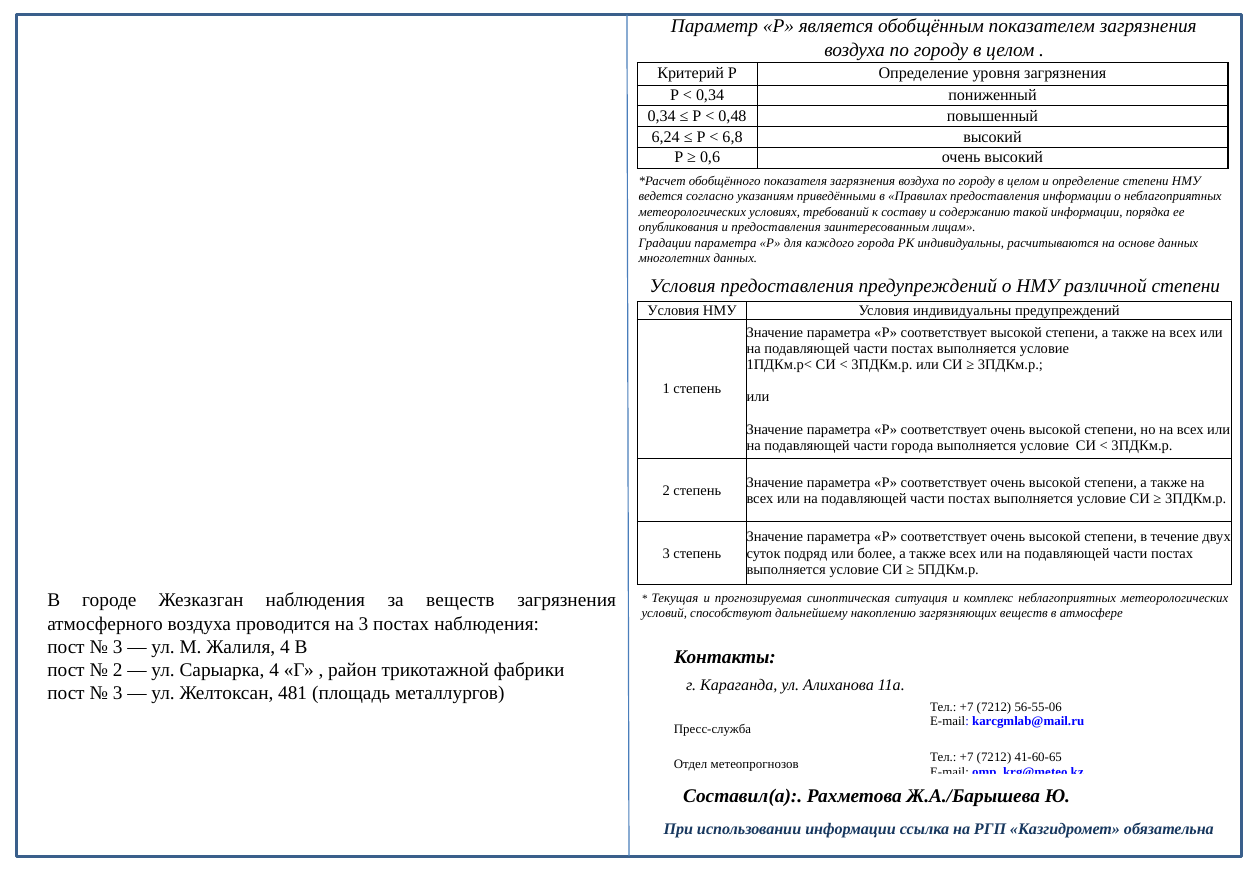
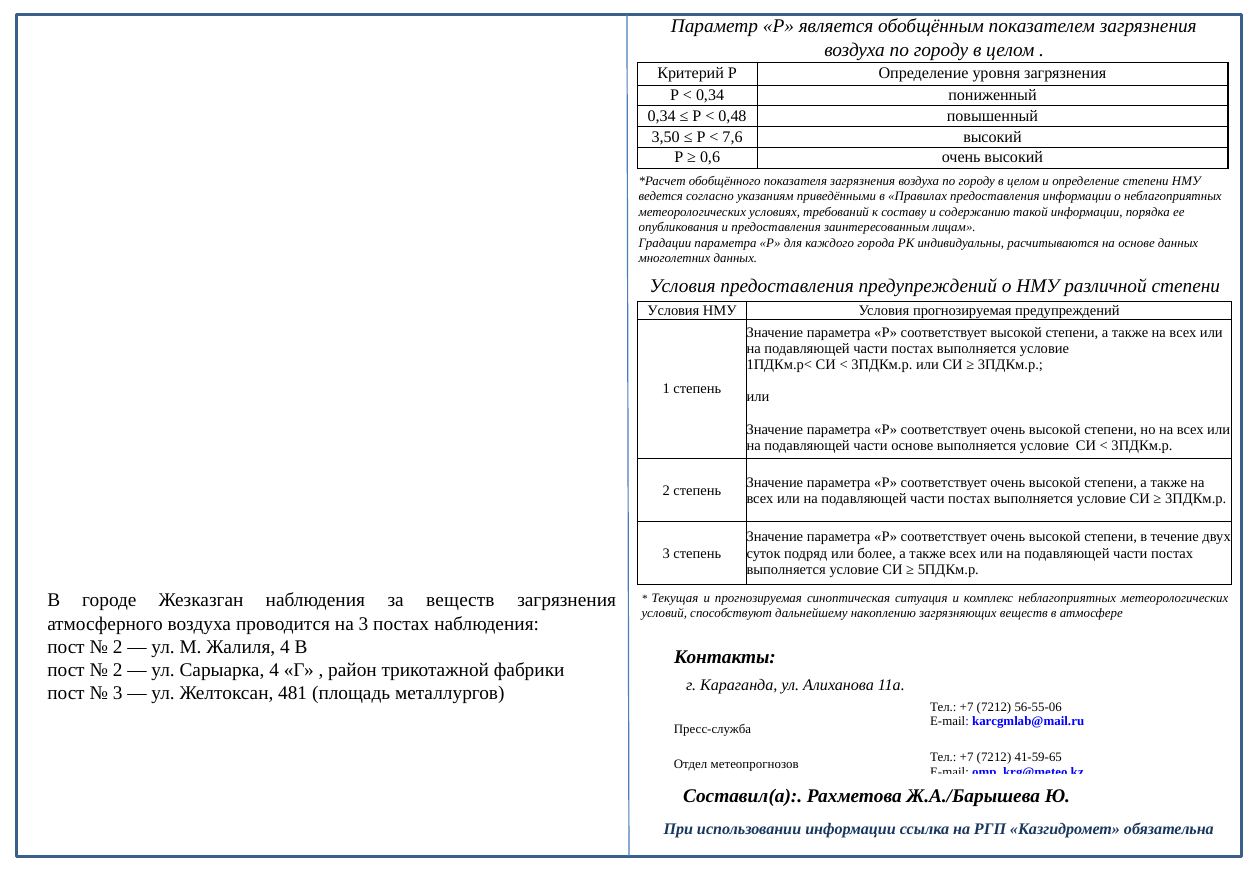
6,24: 6,24 -> 3,50 (666, 137)
6,8: 6,8 -> 7,6 (733, 137)
Условия индивидуальны: индивидуальны -> прогнозируемая (962, 310)
части города: города -> основе (912, 445)
3: 3 -> 2 (118, 647)
41-60-65: 41-60-65 -> 41-59-65 (1038, 757)
